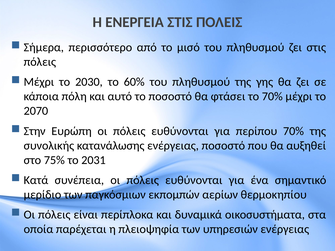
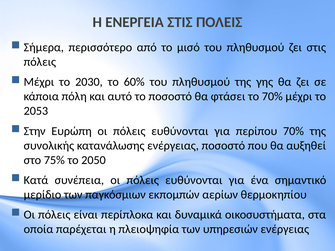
2070: 2070 -> 2053 (36, 111)
2031: 2031 -> 2050 (94, 160)
